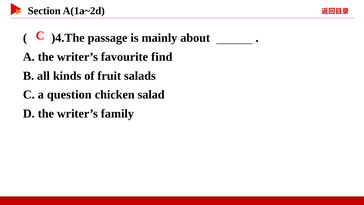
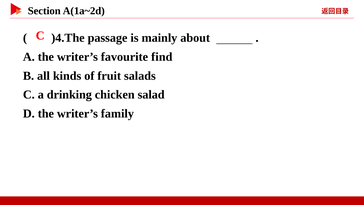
question: question -> drinking (69, 95)
